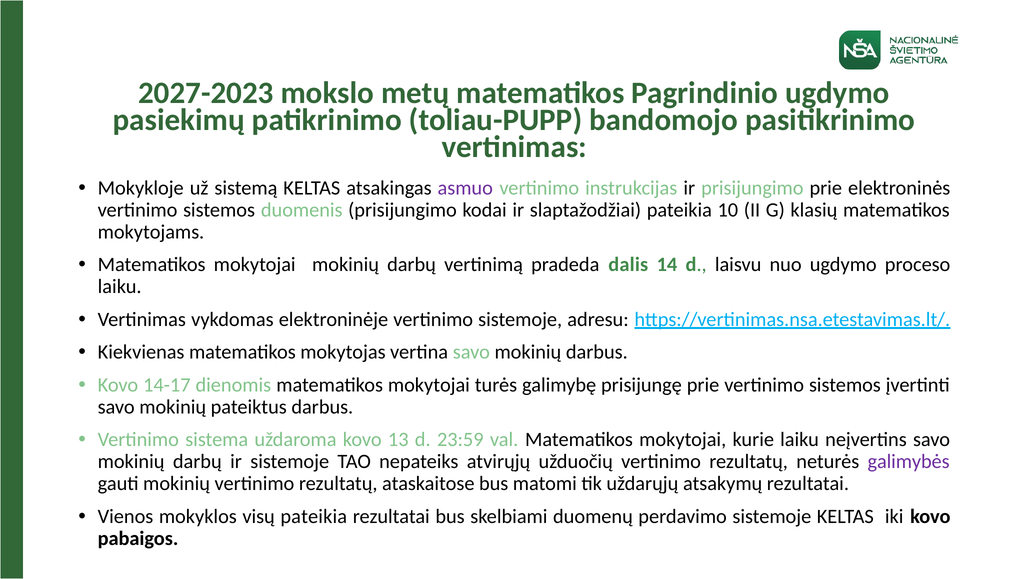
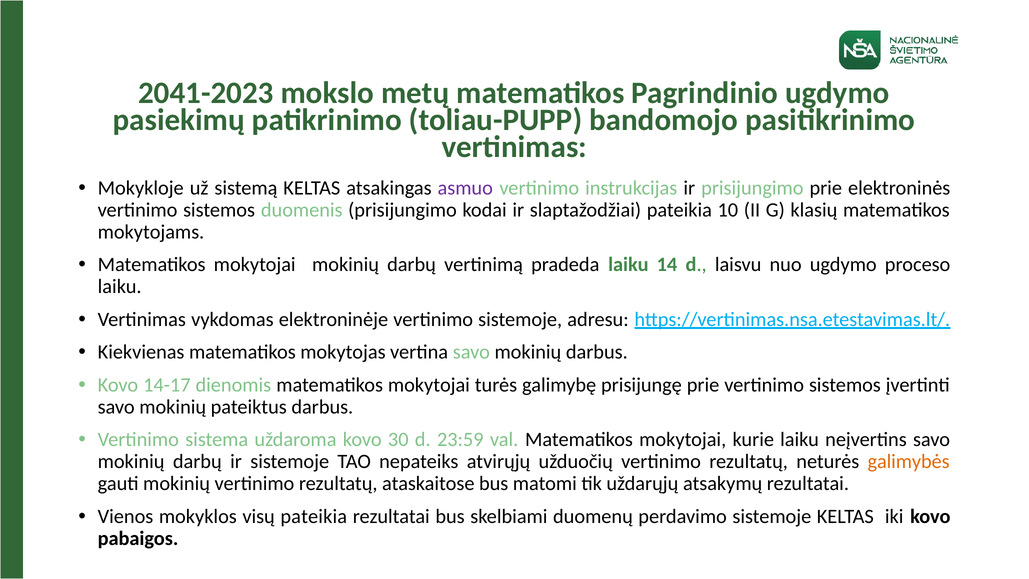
2027-2023: 2027-2023 -> 2041-2023 (206, 93)
pradeda dalis: dalis -> laiku (628, 265)
13: 13 -> 30 (398, 439)
galimybės colour: purple -> orange (909, 461)
